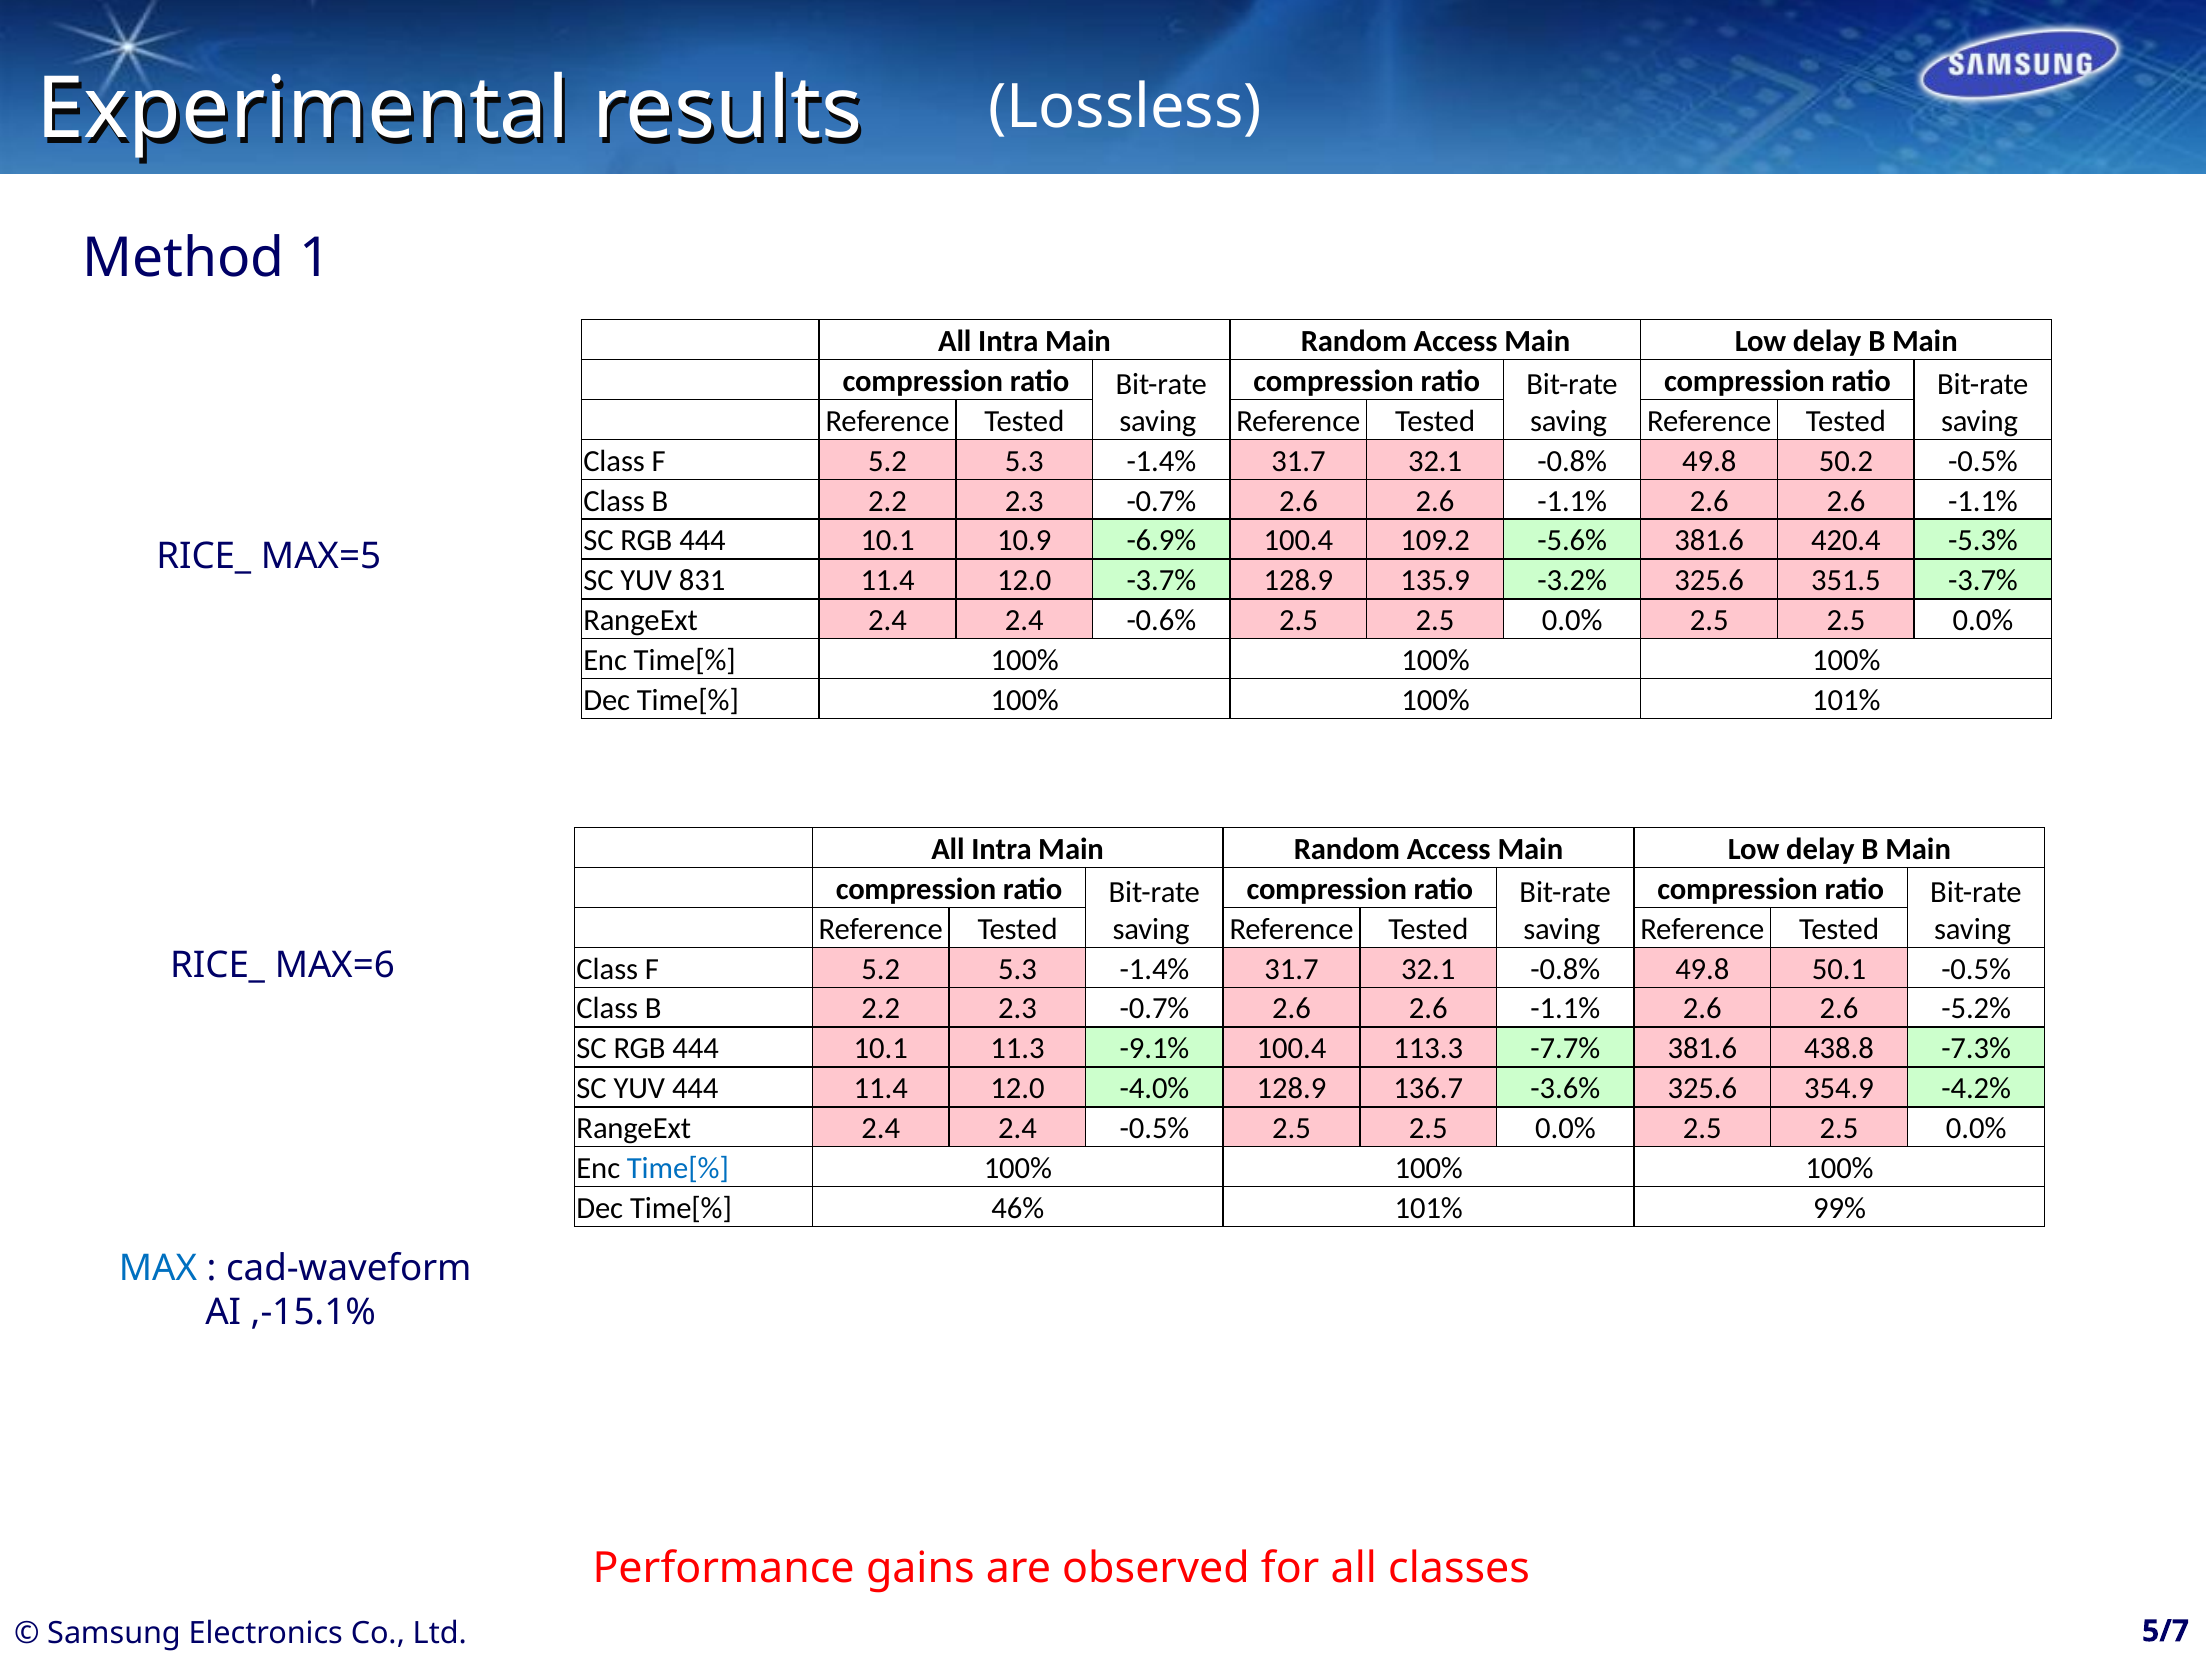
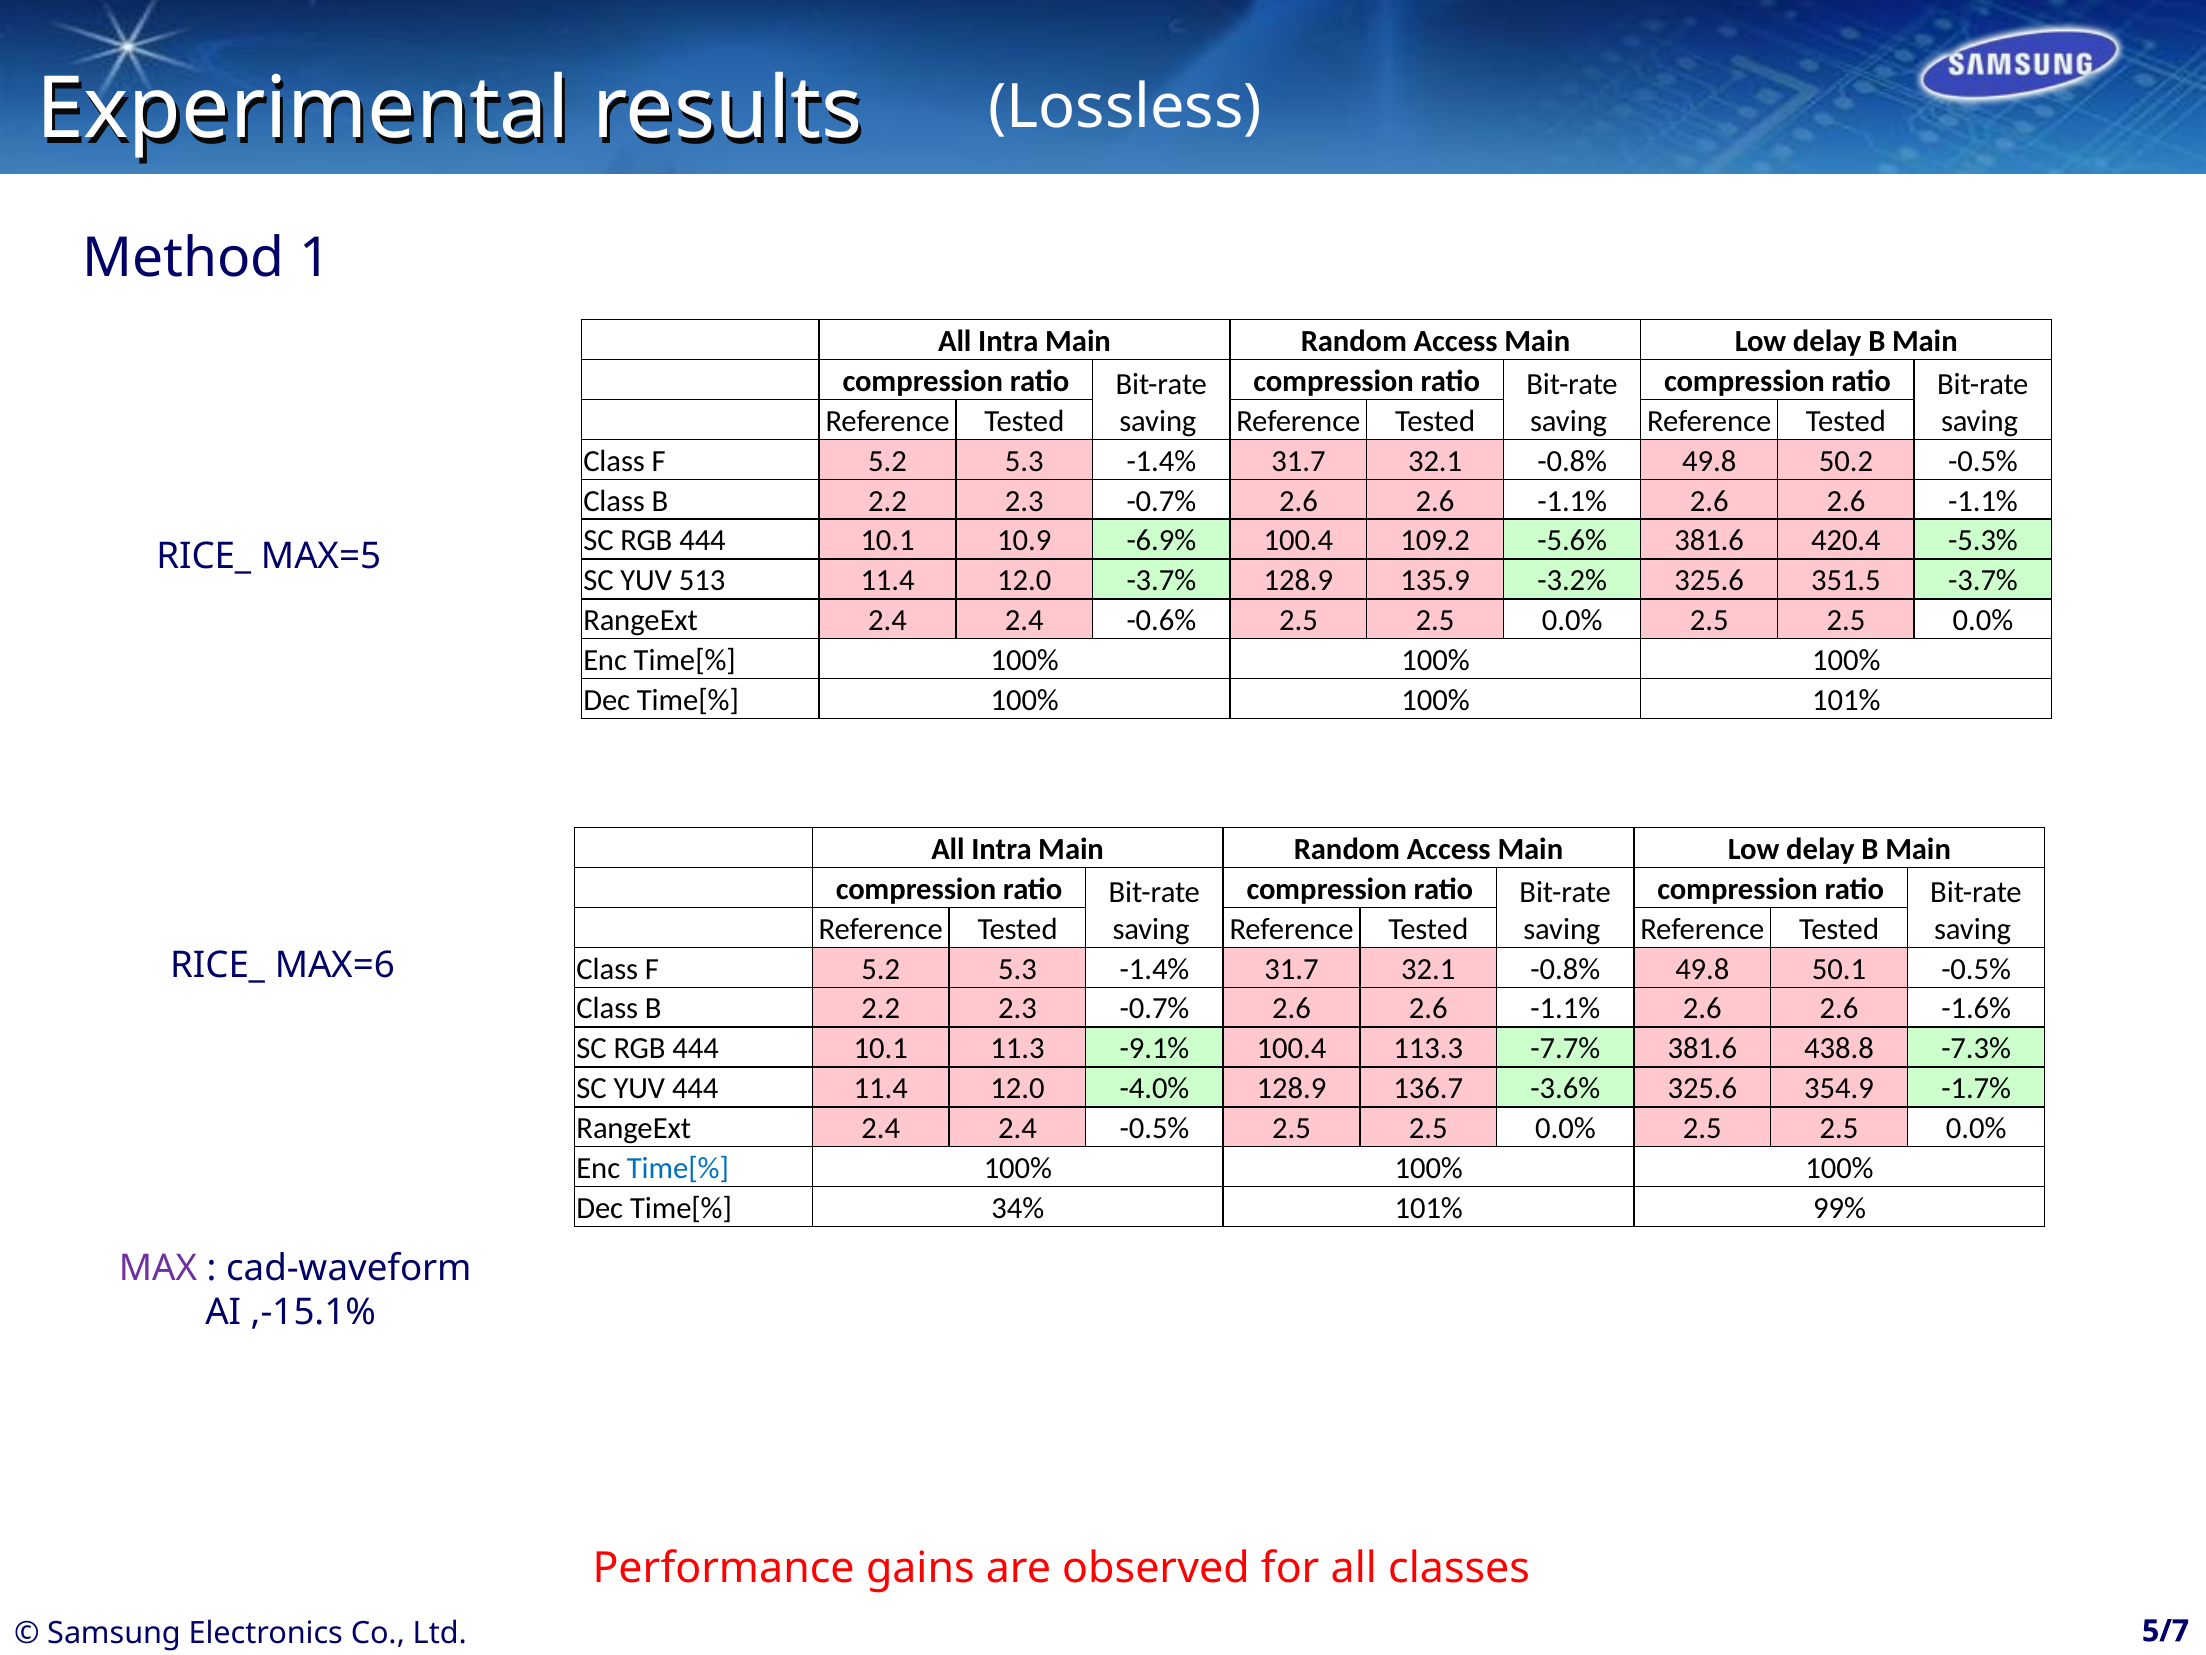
831: 831 -> 513 (702, 580)
-5.2%: -5.2% -> -1.6% (1976, 1009)
-4.2%: -4.2% -> -1.7% (1976, 1088)
46%: 46% -> 34% (1018, 1208)
MAX colour: blue -> purple (158, 1268)
